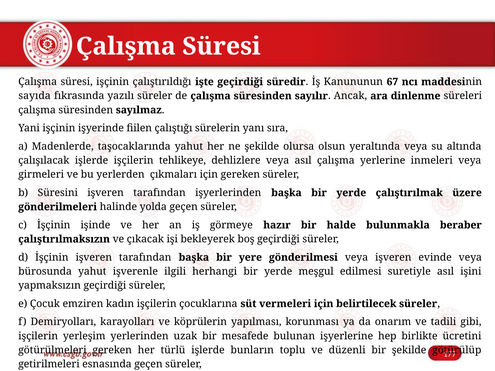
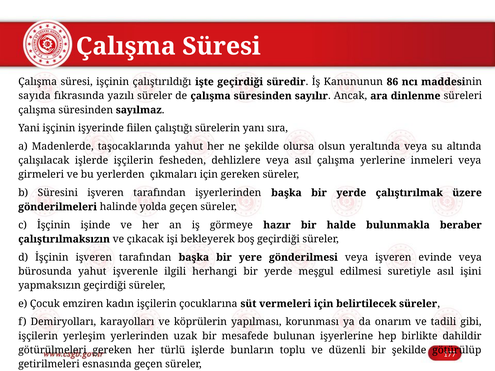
67: 67 -> 86 (392, 82)
tehlikeye: tehlikeye -> fesheden (182, 161)
ücretini: ücretini -> dahildir (462, 336)
